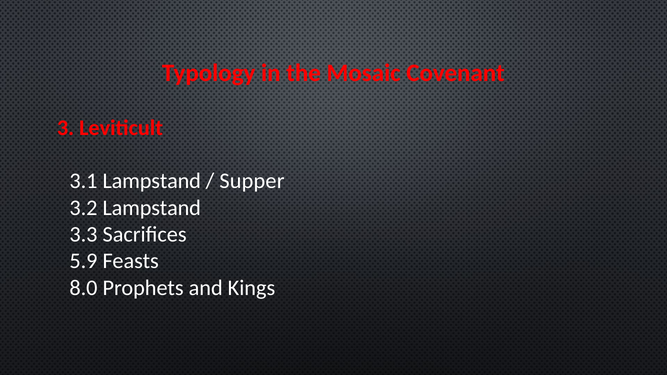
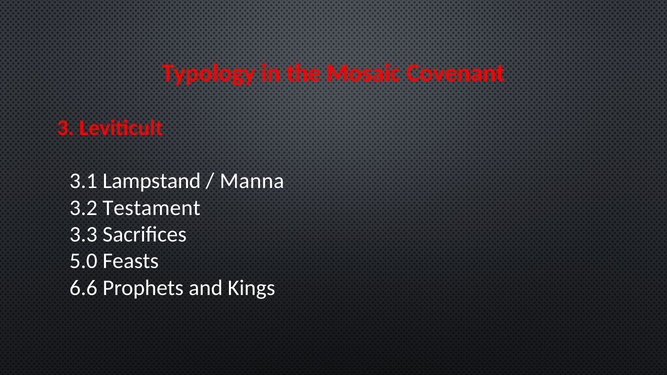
Supper: Supper -> Manna (252, 181)
3.2 Lampstand: Lampstand -> Testament (152, 208)
5.9: 5.9 -> 5.0 (83, 261)
8.0: 8.0 -> 6.6 (83, 288)
